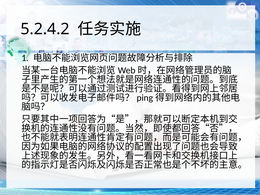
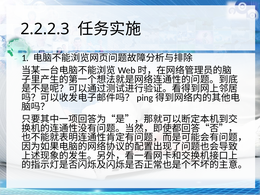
5.2.4.2: 5.2.4.2 -> 2.2.2.3 (45, 29)
